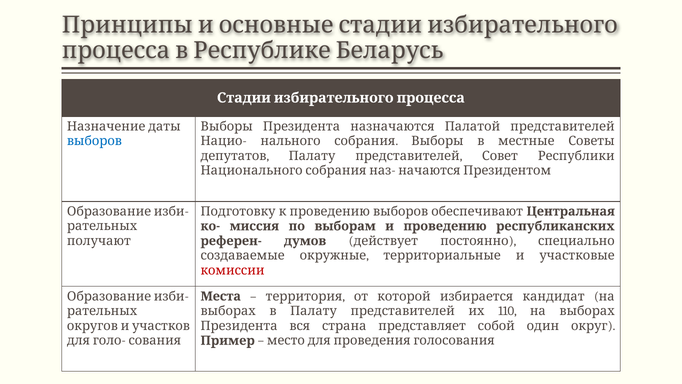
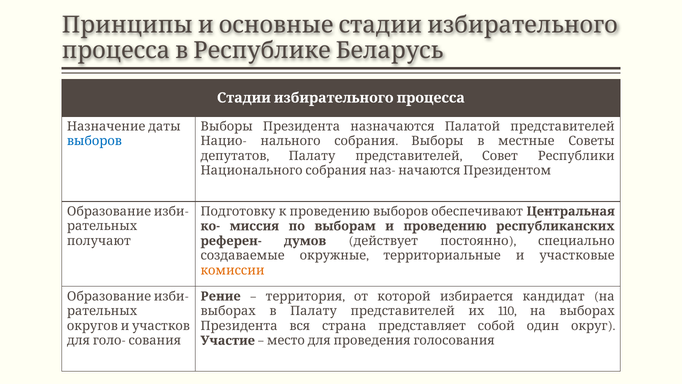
комиссии colour: red -> orange (233, 270)
Места: Места -> Рение (221, 296)
Пример: Пример -> Участие (228, 340)
